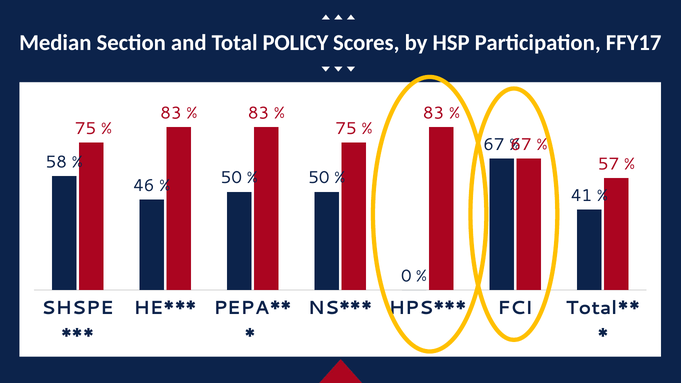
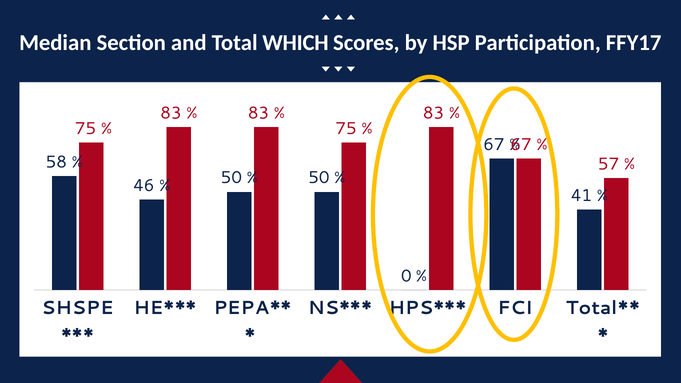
POLICY: POLICY -> WHICH (295, 43)
